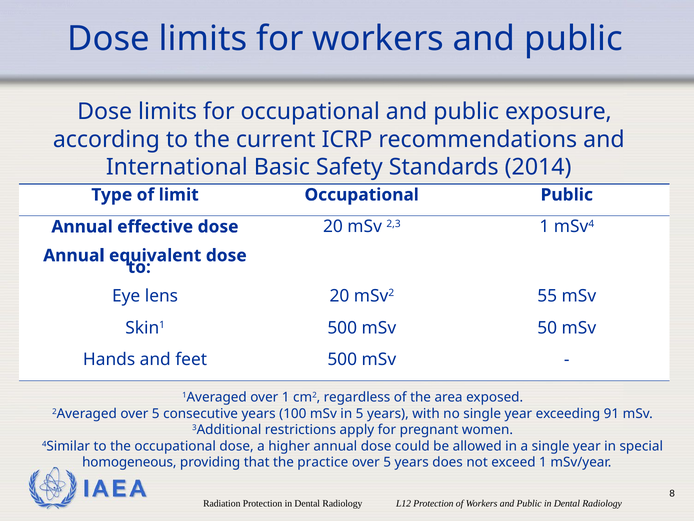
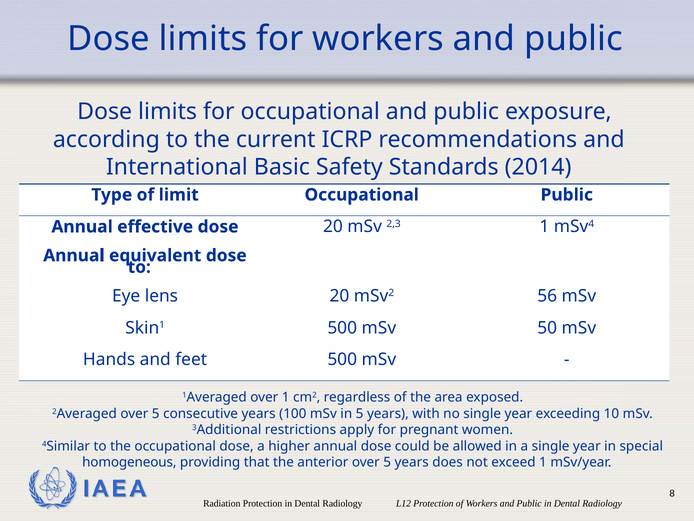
55: 55 -> 56 (547, 296)
91: 91 -> 10 (611, 413)
practice: practice -> anterior (323, 462)
